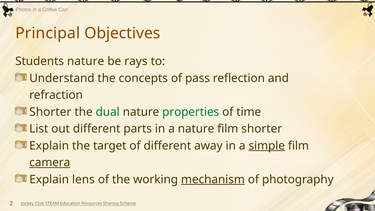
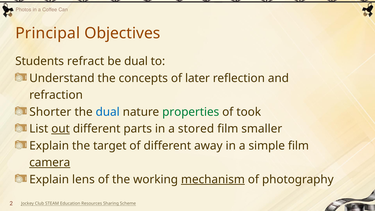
Students nature: nature -> refract (86, 61)
be rays: rays -> dual (136, 61)
pass: pass -> later (197, 78)
dual colour: green -> blue (108, 112)
time: time -> took (249, 112)
out underline: none -> present (61, 129)
a nature: nature -> stored (196, 129)
film shorter: shorter -> smaller (262, 129)
simple underline: present -> none (267, 146)
